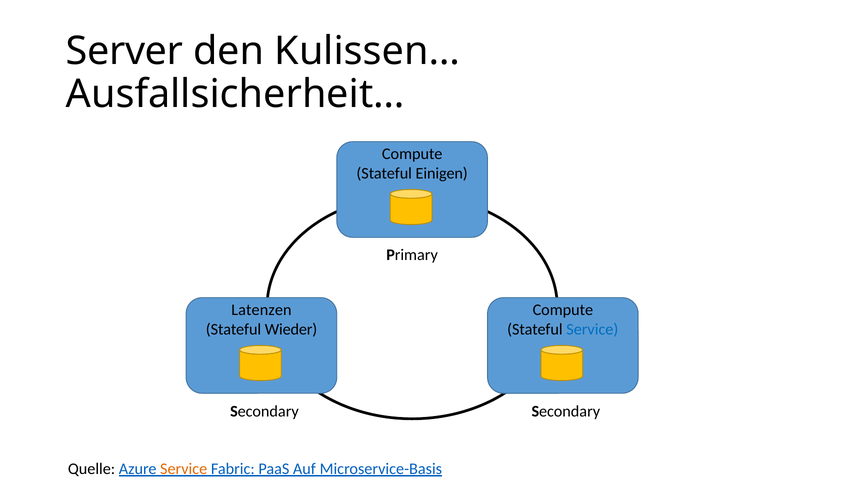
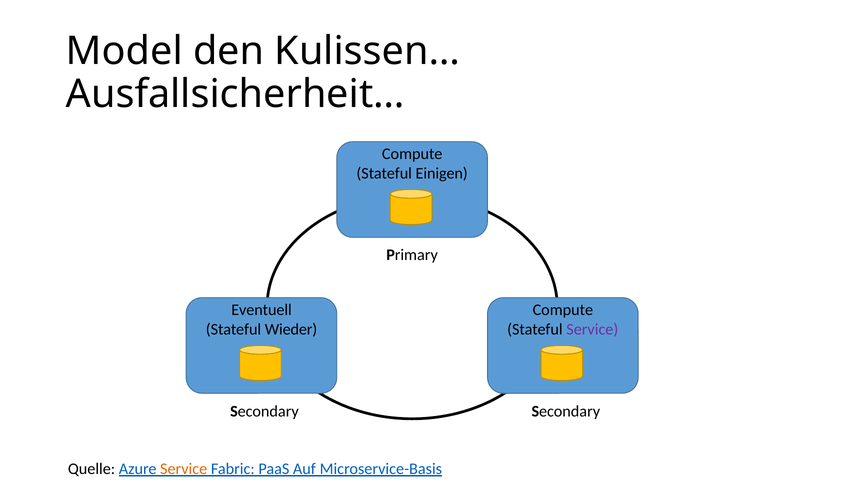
Server: Server -> Model (124, 51)
Latenzen: Latenzen -> Eventuell (262, 310)
Service colour: blue -> purple (592, 329)
